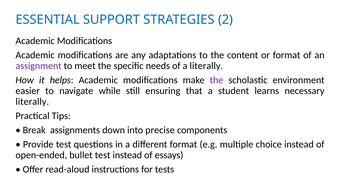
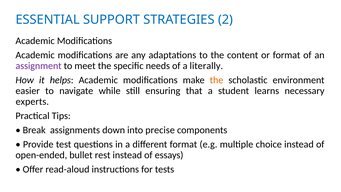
the colour: purple -> orange (217, 80)
literally: literally -> experts (32, 101)
bullet test: test -> rest (103, 155)
